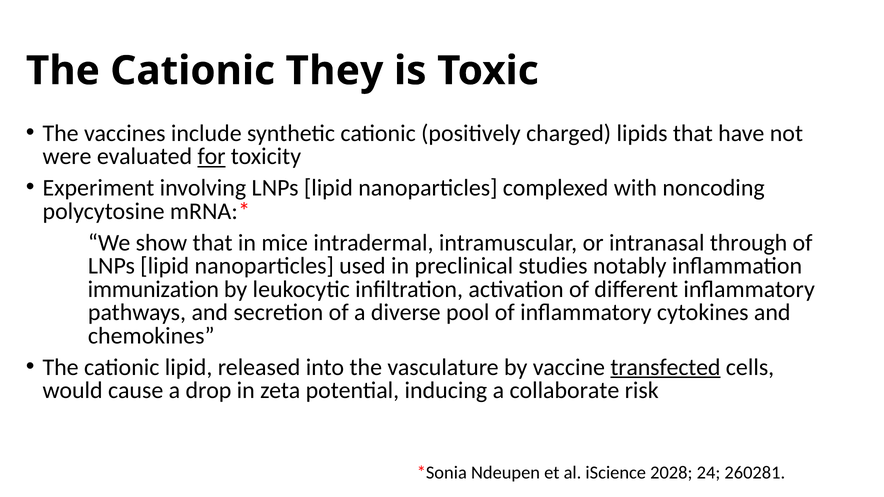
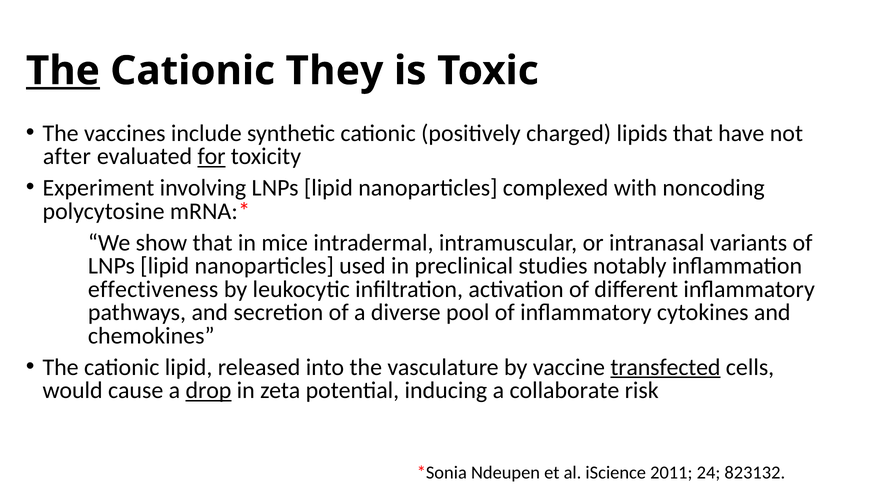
The underline: none -> present (63, 71)
were: were -> after (67, 156)
through: through -> variants (749, 243)
immunization: immunization -> effectiveness (153, 289)
drop underline: none -> present (209, 391)
2028: 2028 -> 2011 (671, 473)
260281: 260281 -> 823132 (755, 473)
